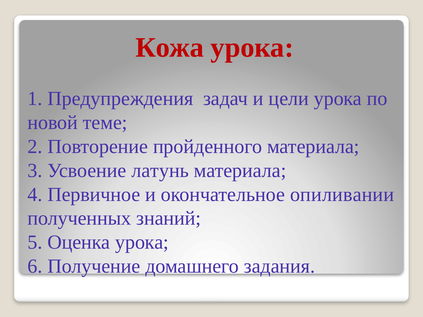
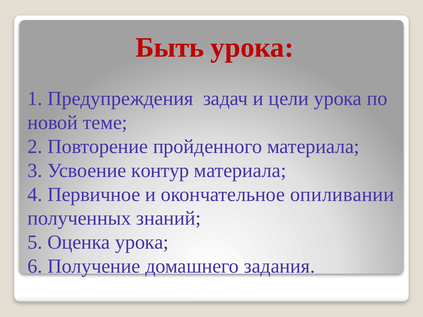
Кожа: Кожа -> Быть (170, 48)
латунь: латунь -> контур (160, 171)
